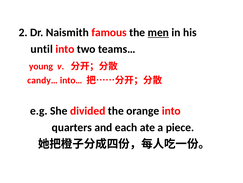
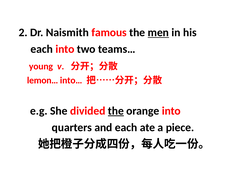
until: until -> each (42, 49)
candy…: candy… -> lemon… (43, 80)
the underline: none -> present (116, 110)
